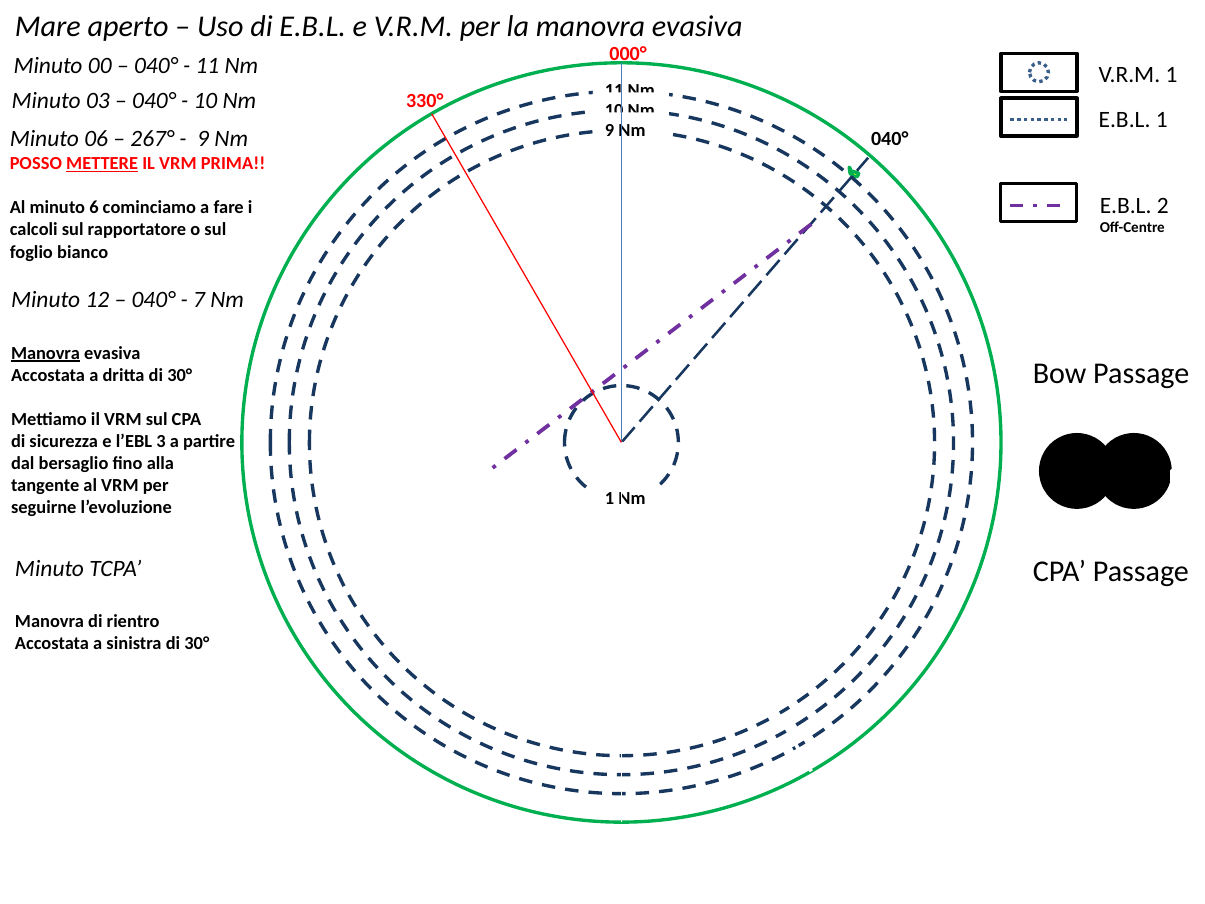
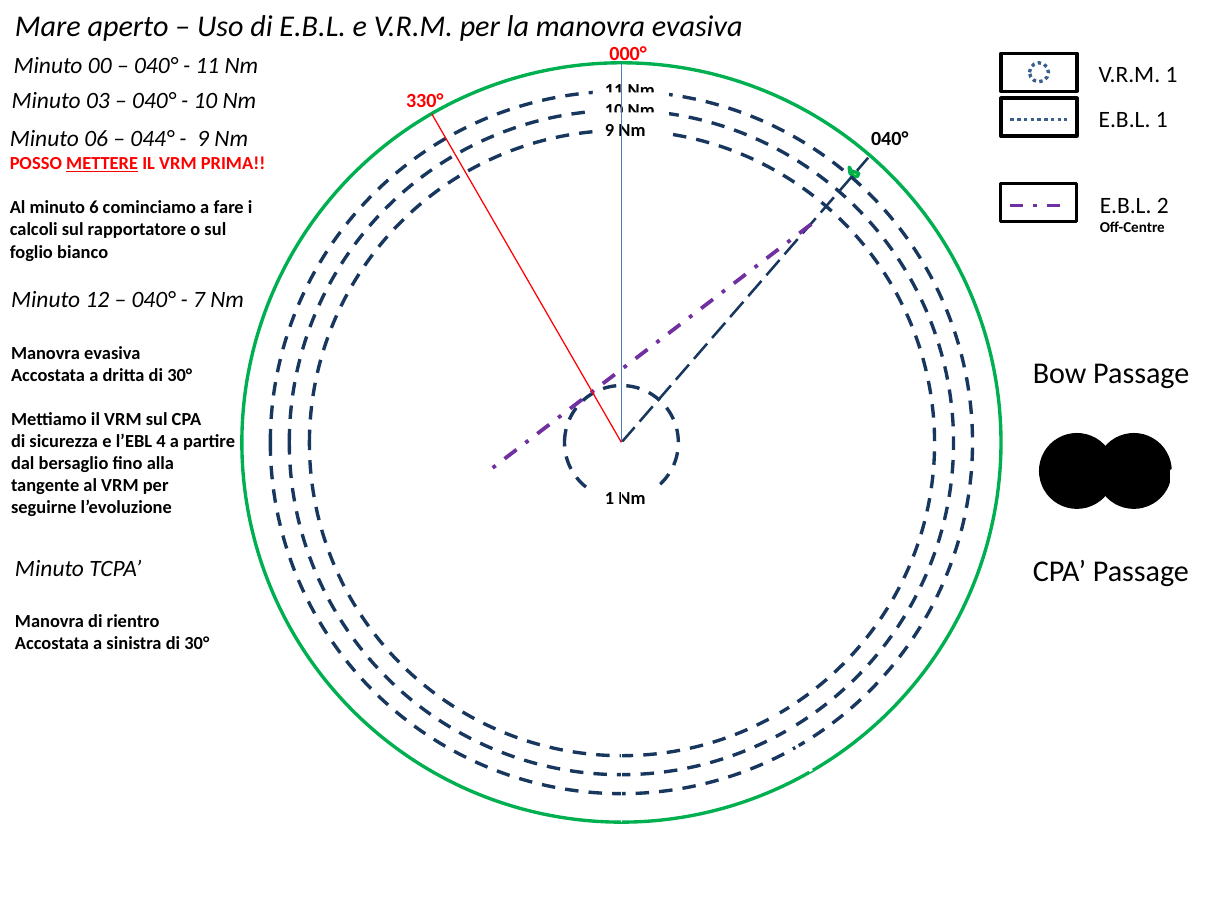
267°: 267° -> 044° (152, 139)
Manovra underline: present -> none (46, 353)
3: 3 -> 4 (161, 441)
